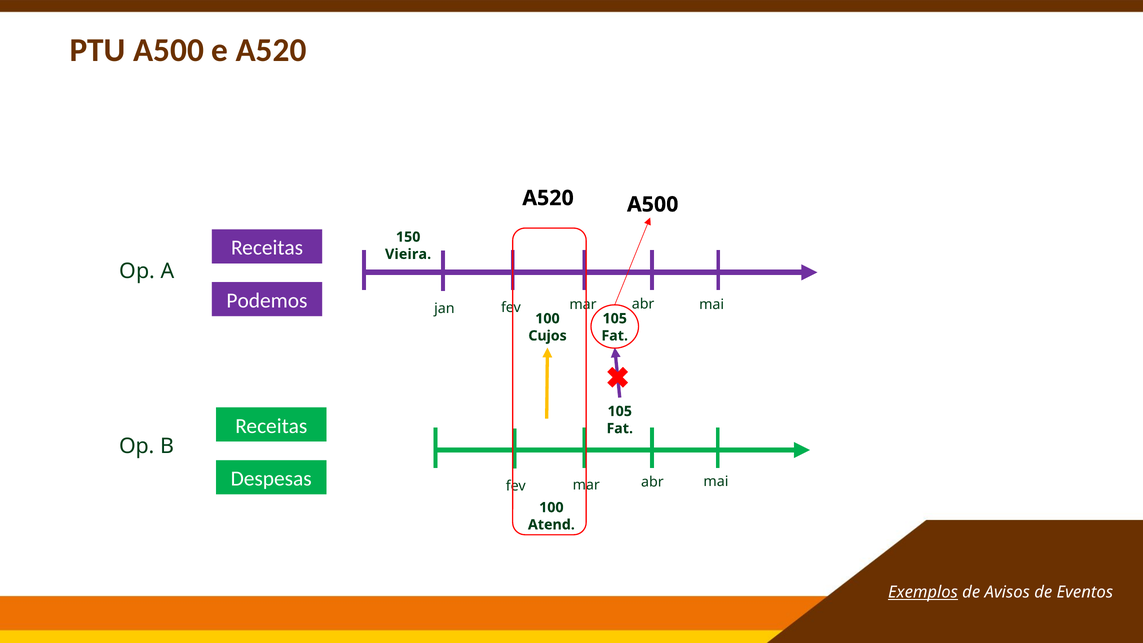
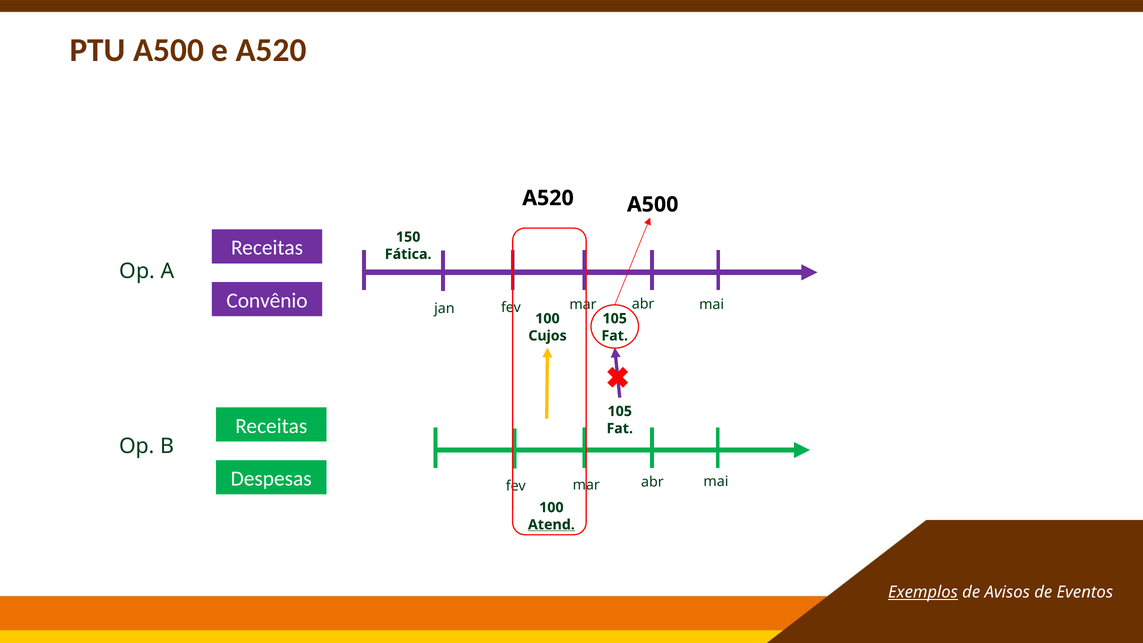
Vieira: Vieira -> Fática (408, 254)
Podemos: Podemos -> Convênio (267, 301)
Atend underline: none -> present (551, 525)
